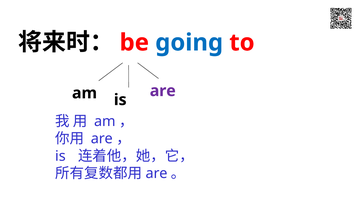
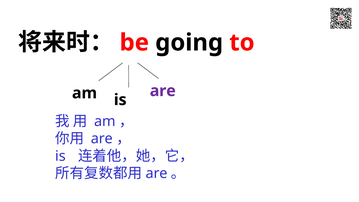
going colour: blue -> black (189, 43)
